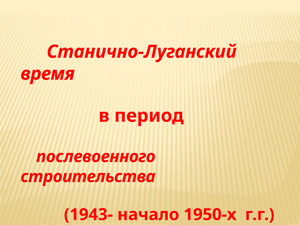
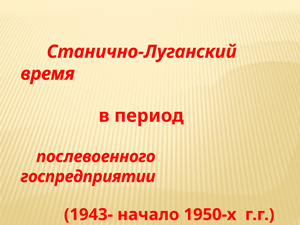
строительства: строительства -> госпредприятии (88, 177)
